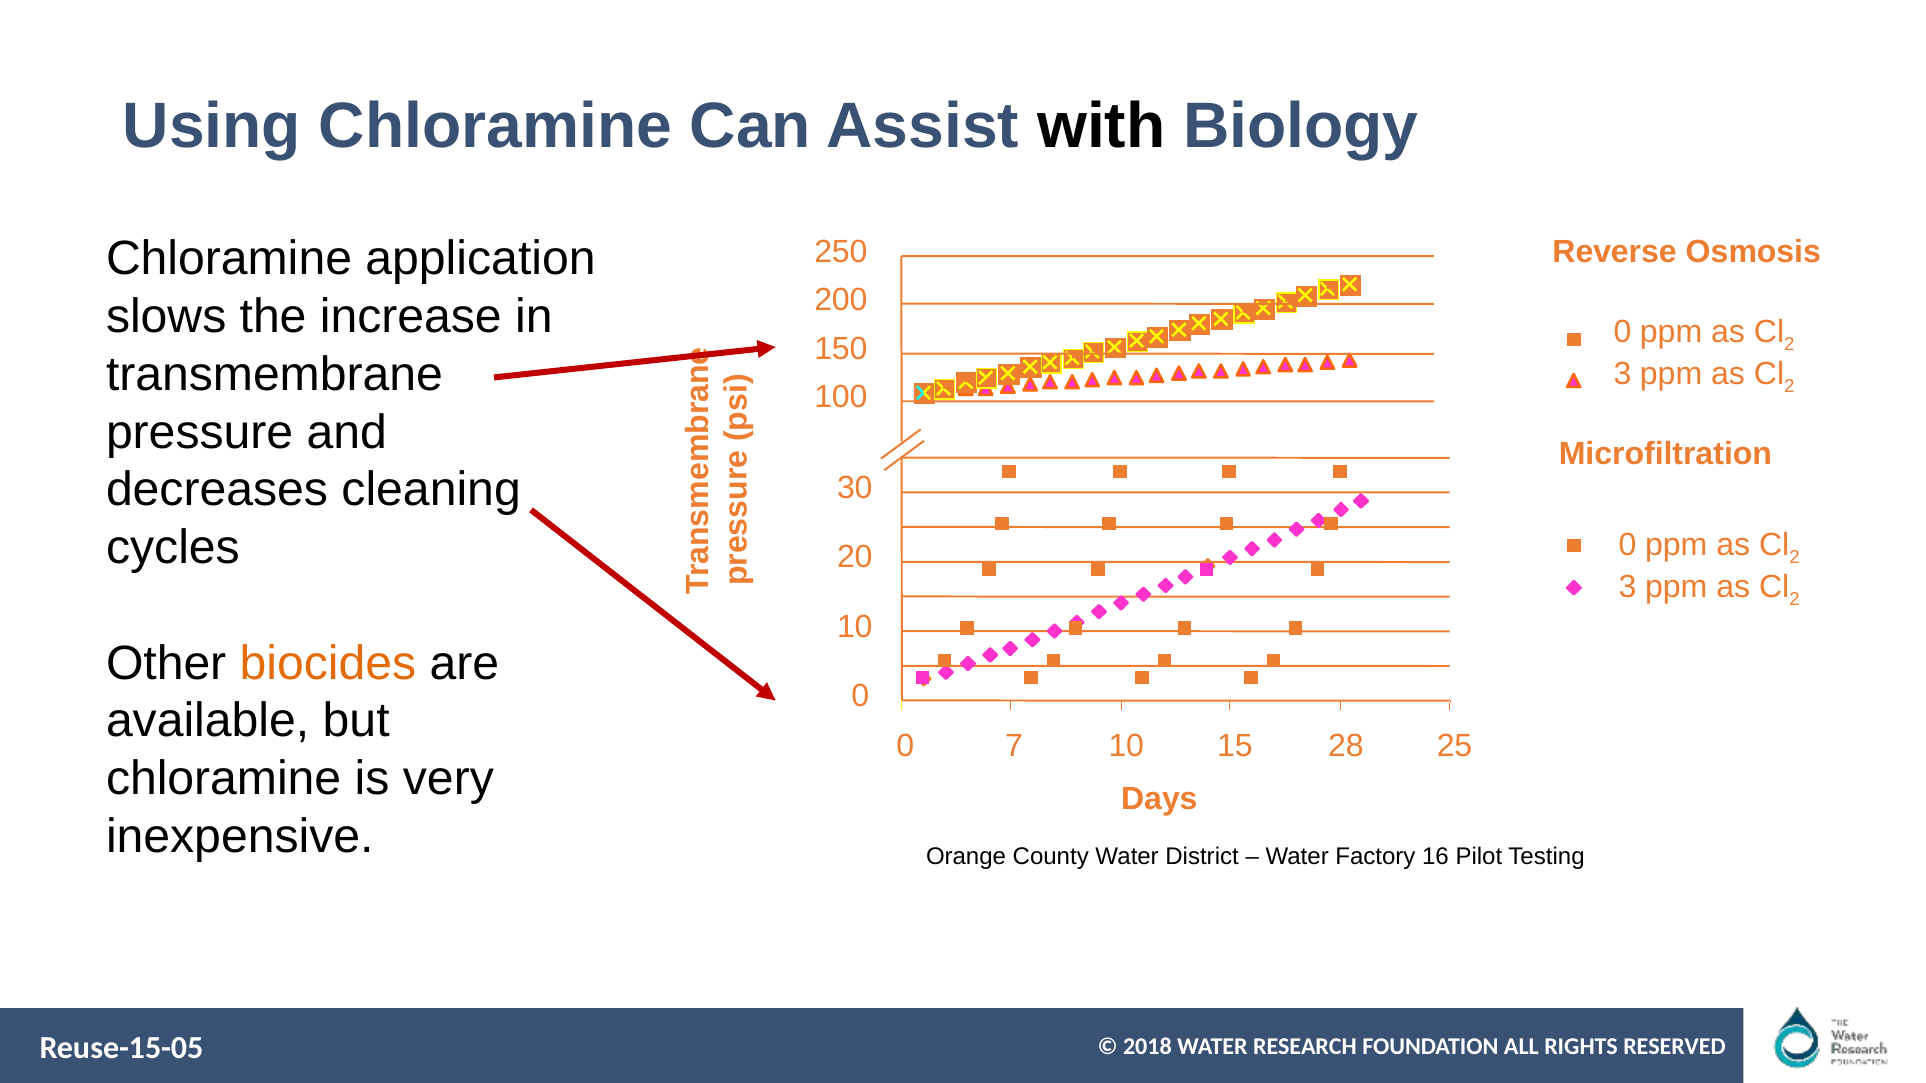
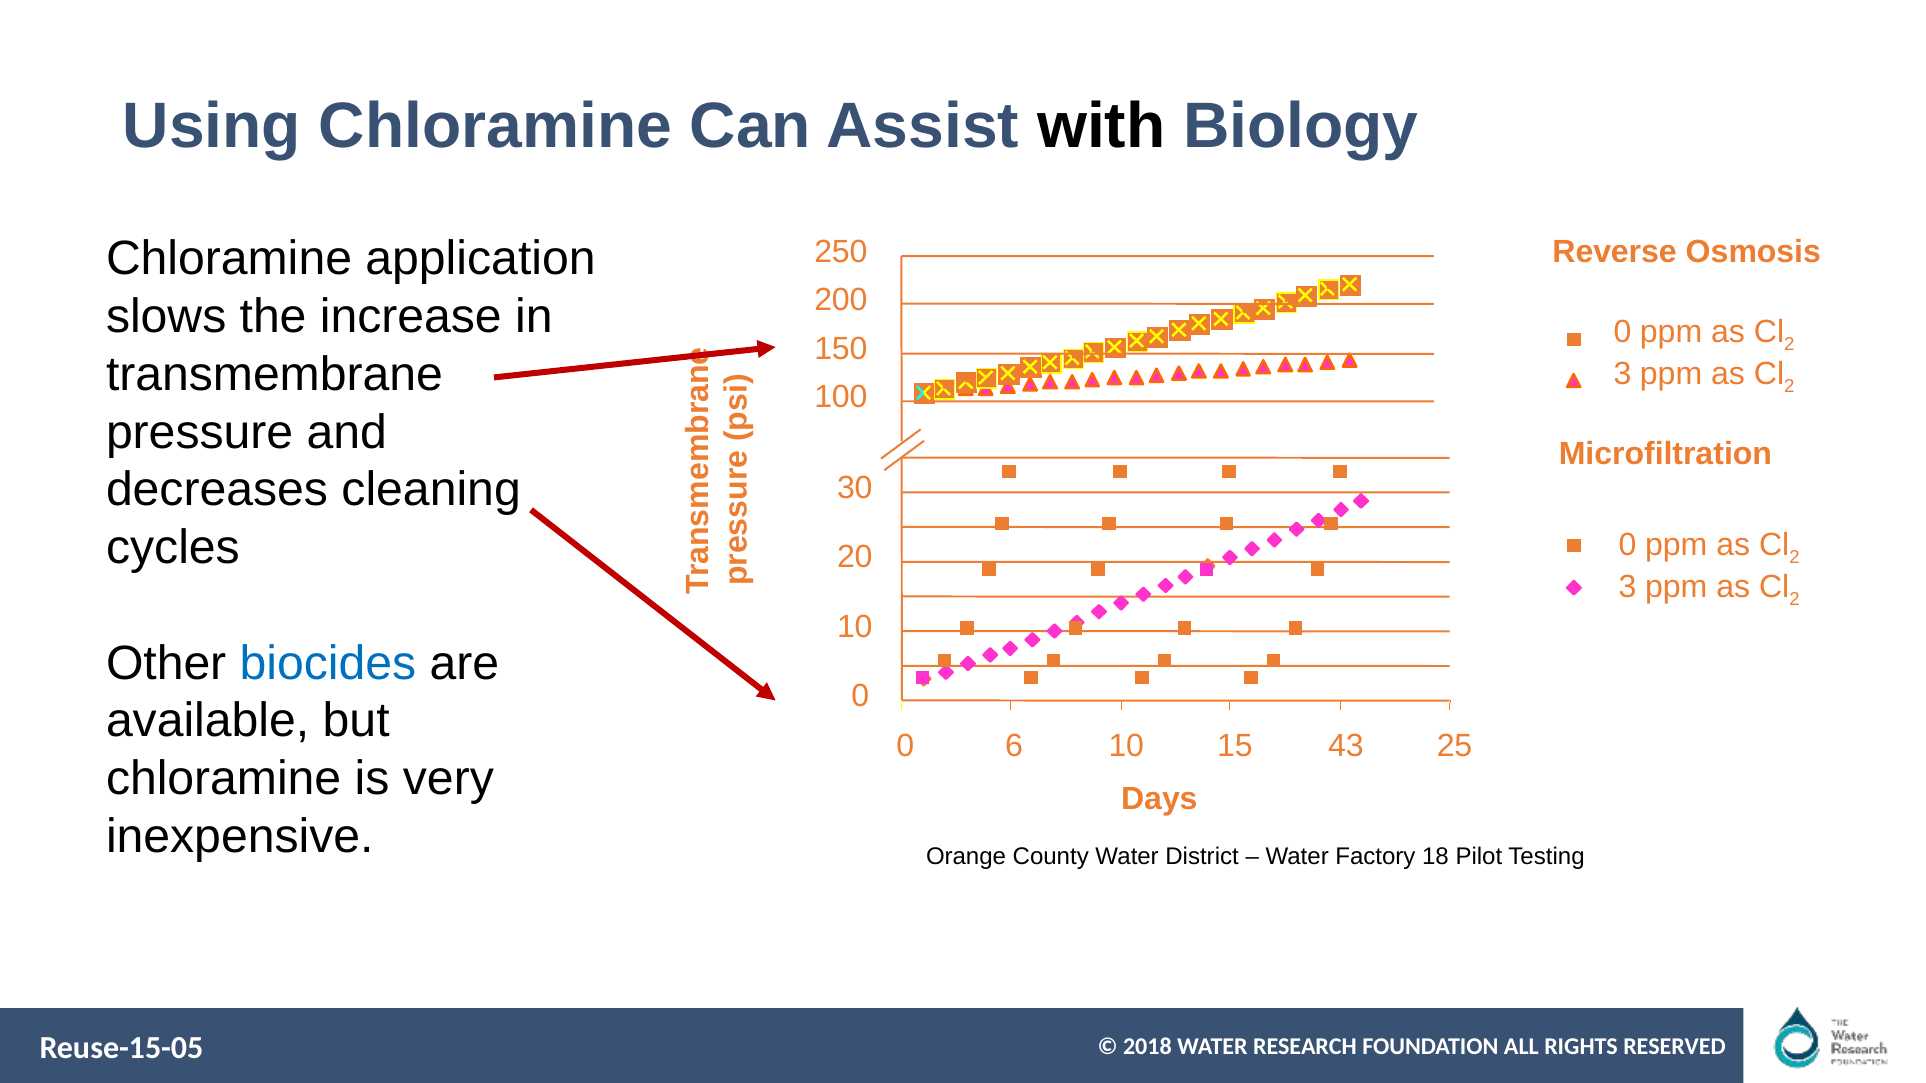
biocides colour: orange -> blue (328, 663)
7: 7 -> 6 (1014, 746)
28: 28 -> 43 (1346, 746)
16: 16 -> 18 (1436, 857)
